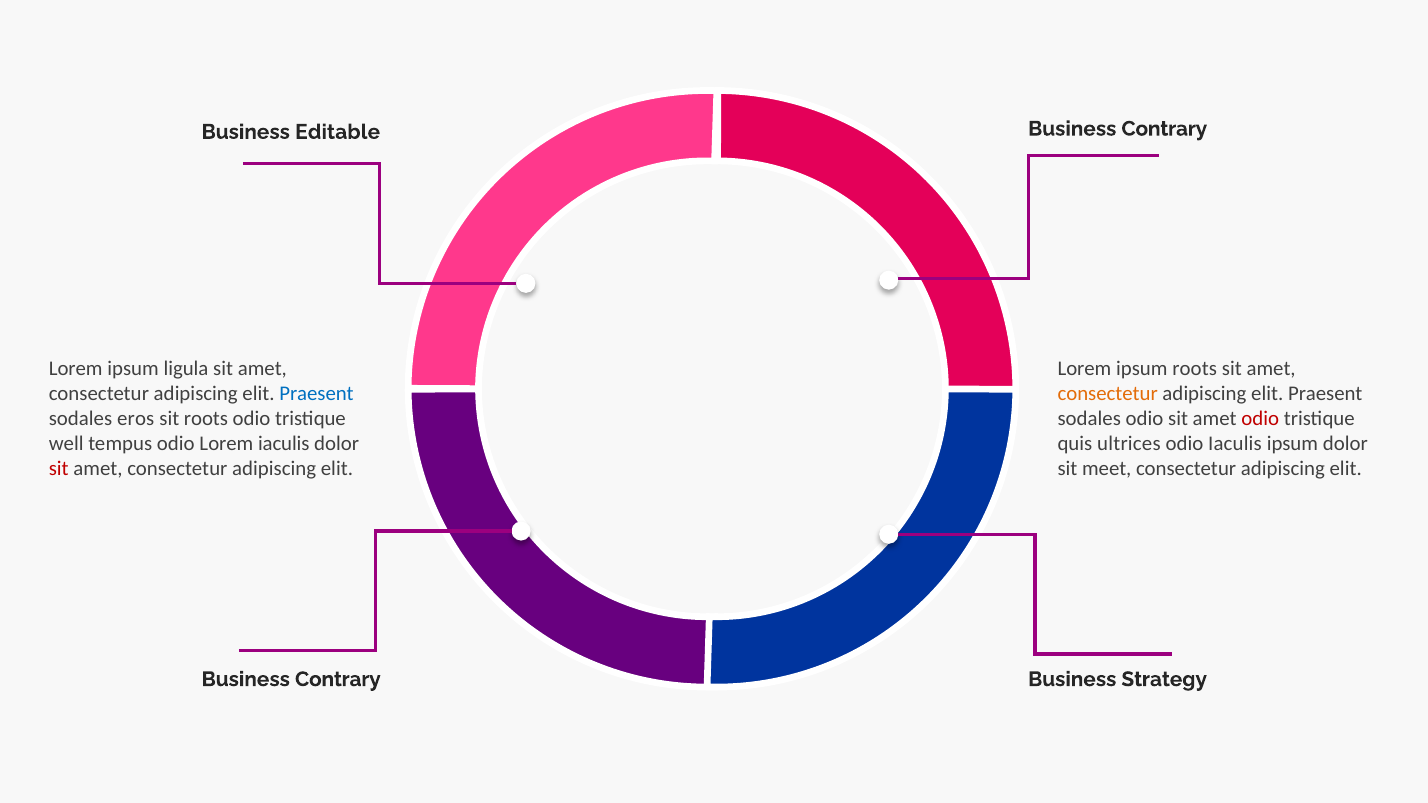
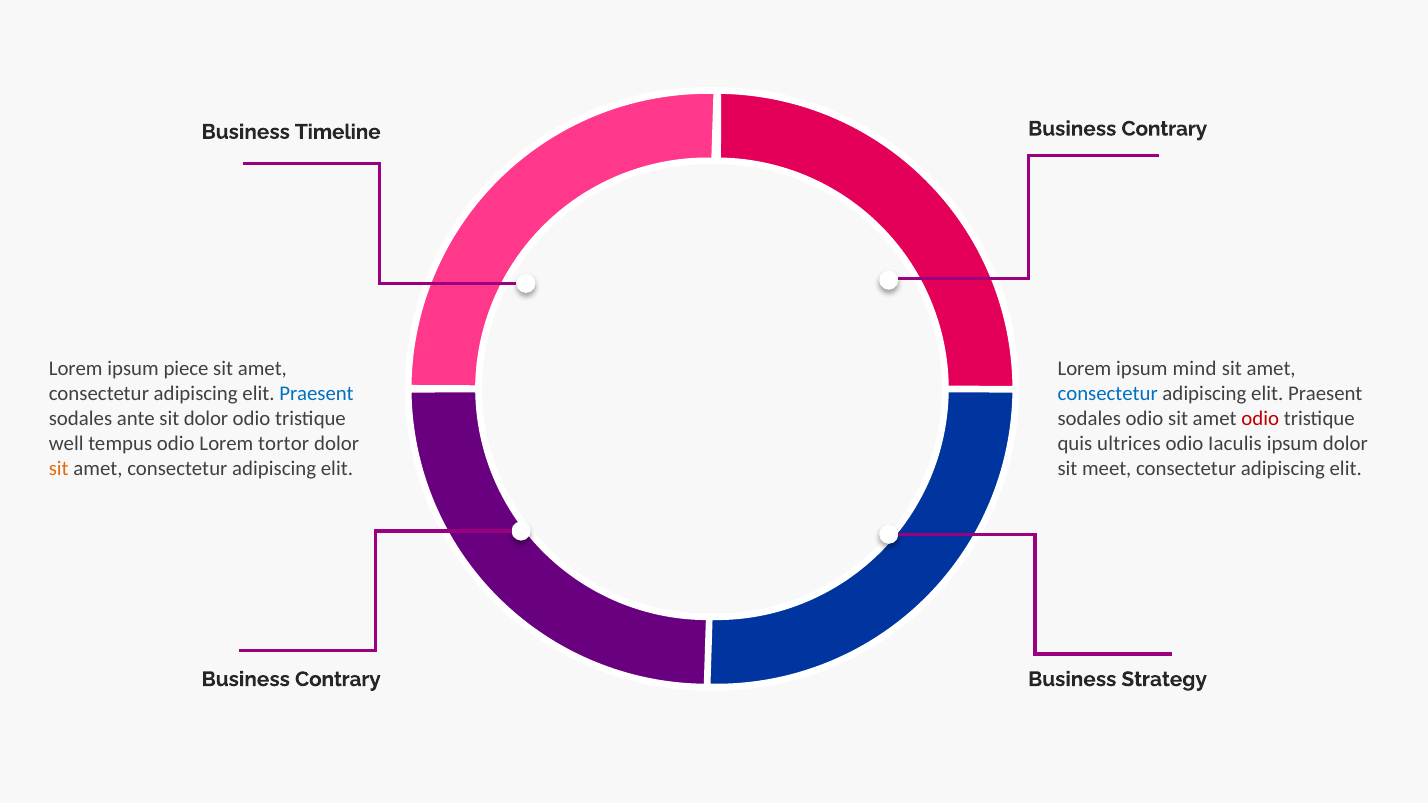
Editable: Editable -> Timeline (338, 132)
ligula: ligula -> piece (186, 368)
ipsum roots: roots -> mind (1195, 368)
consectetur colour: orange -> blue (1108, 393)
eros: eros -> ante (136, 418)
sit roots: roots -> dolor (206, 418)
Lorem iaculis: iaculis -> tortor (284, 443)
sit colour: red -> orange (59, 468)
